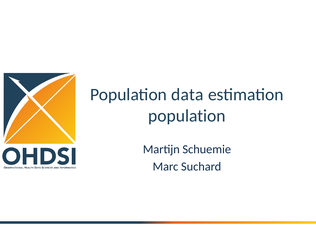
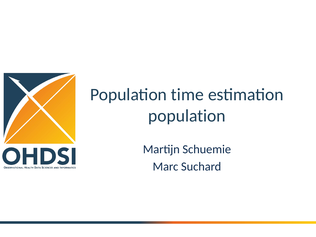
data: data -> time (187, 95)
